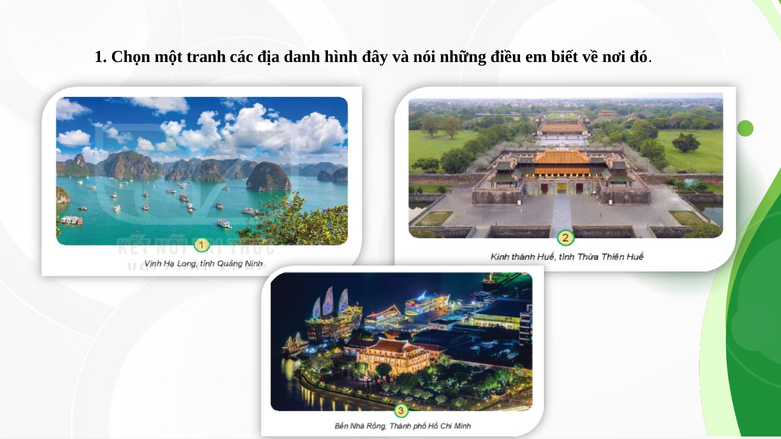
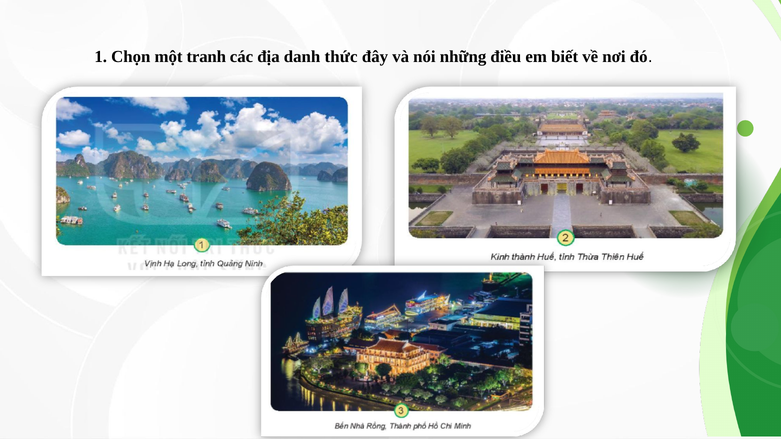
hình: hình -> thức (341, 57)
